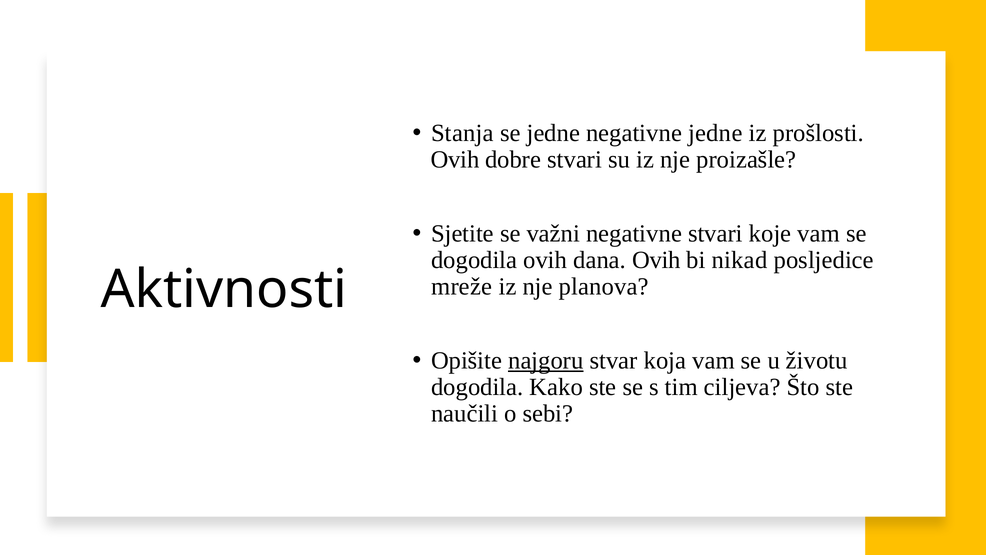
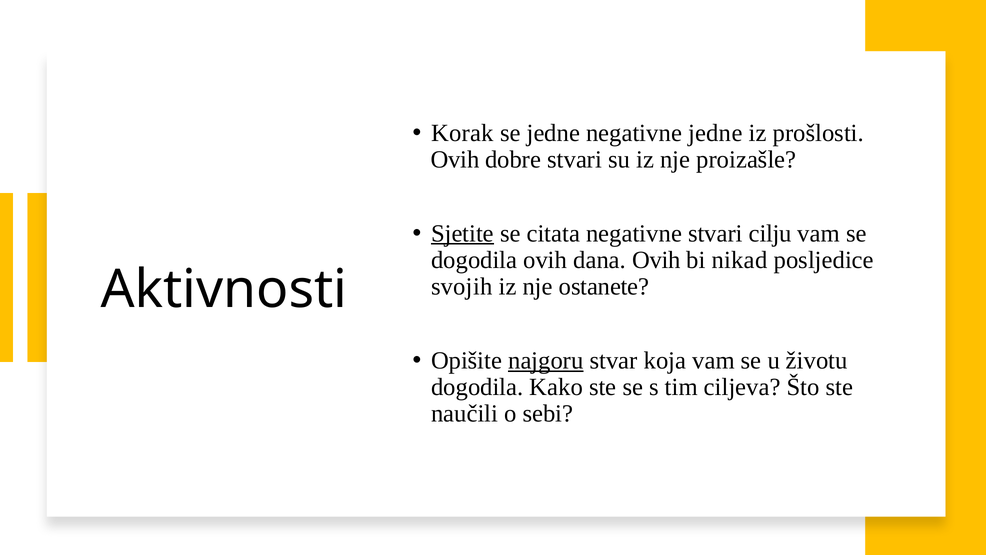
Stanja: Stanja -> Korak (462, 133)
Sjetite underline: none -> present (462, 233)
važni: važni -> citata (553, 233)
koje: koje -> cilju (770, 233)
mreže: mreže -> svojih (462, 286)
planova: planova -> ostanete (604, 286)
